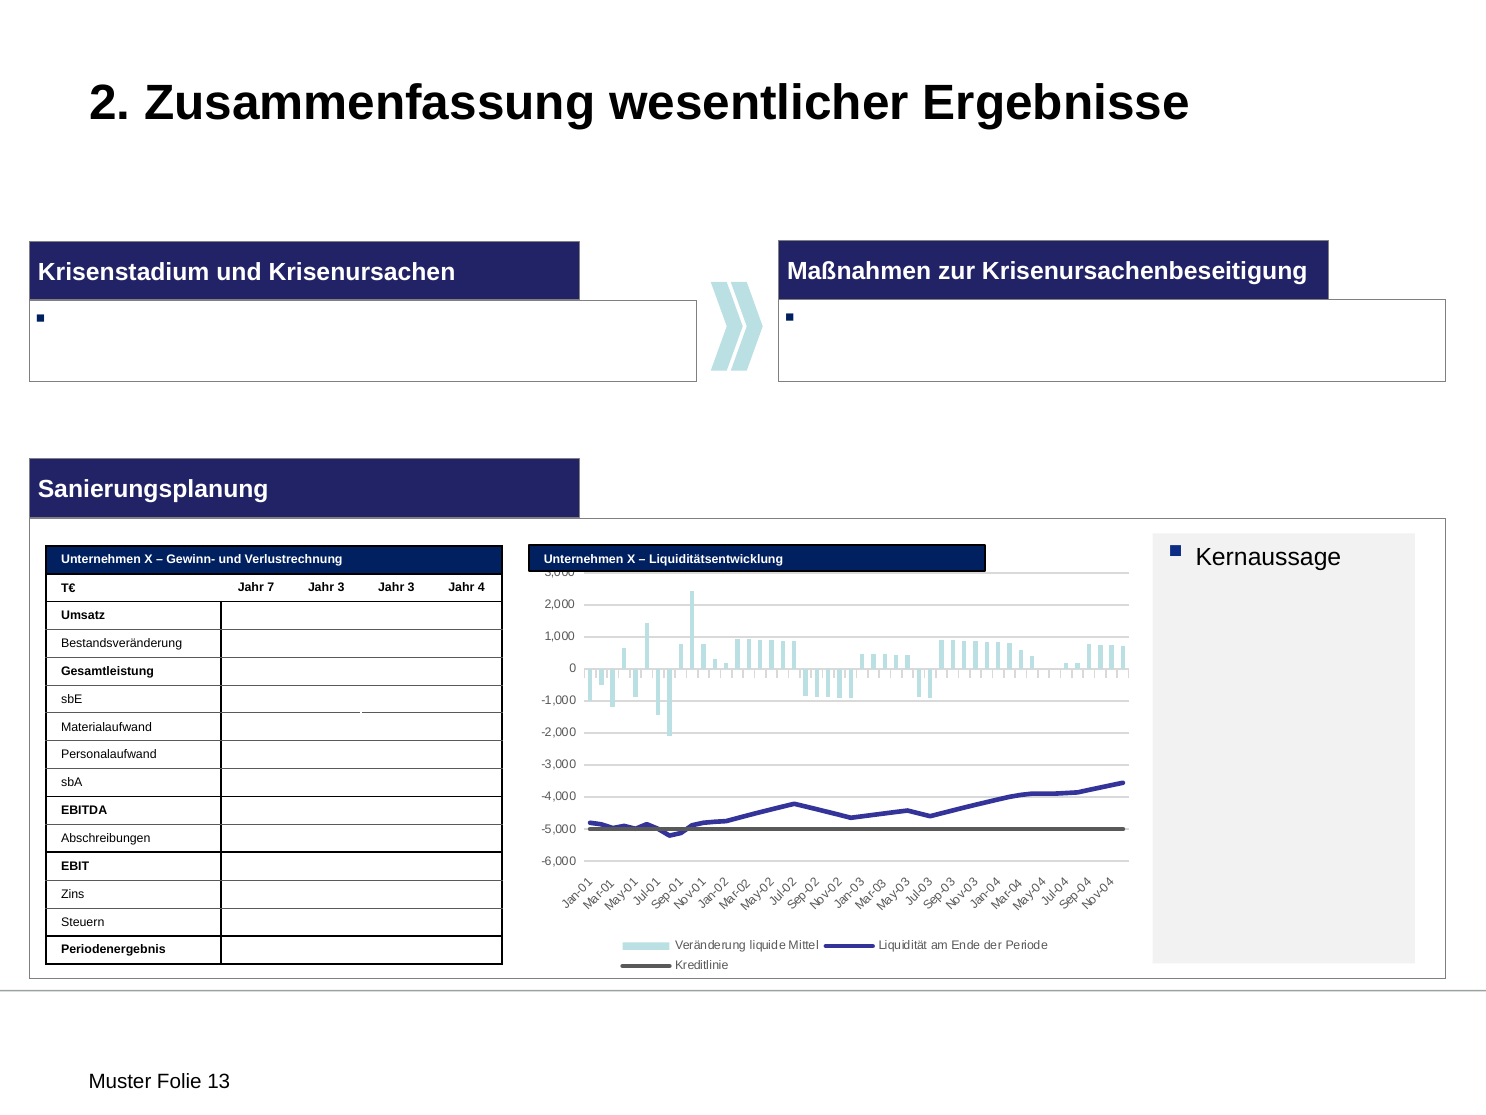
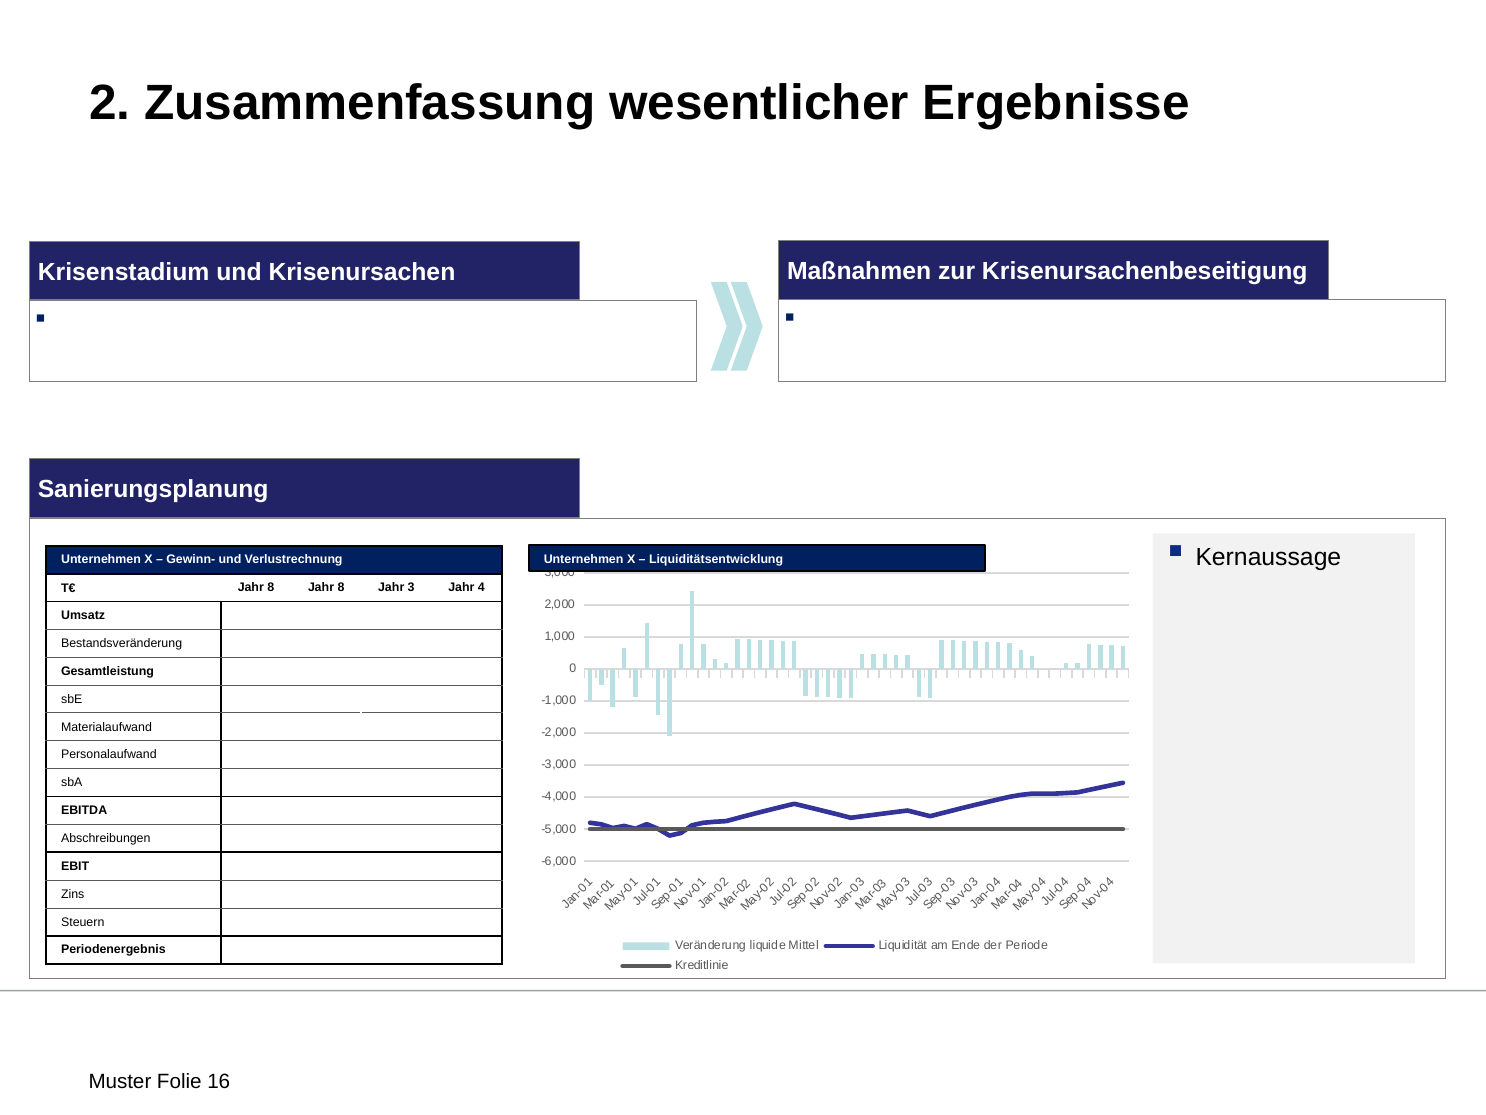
T€ Jahr 7: 7 -> 8 (271, 587)
3: 3 -> 8 (341, 587)
13: 13 -> 16 (219, 1082)
